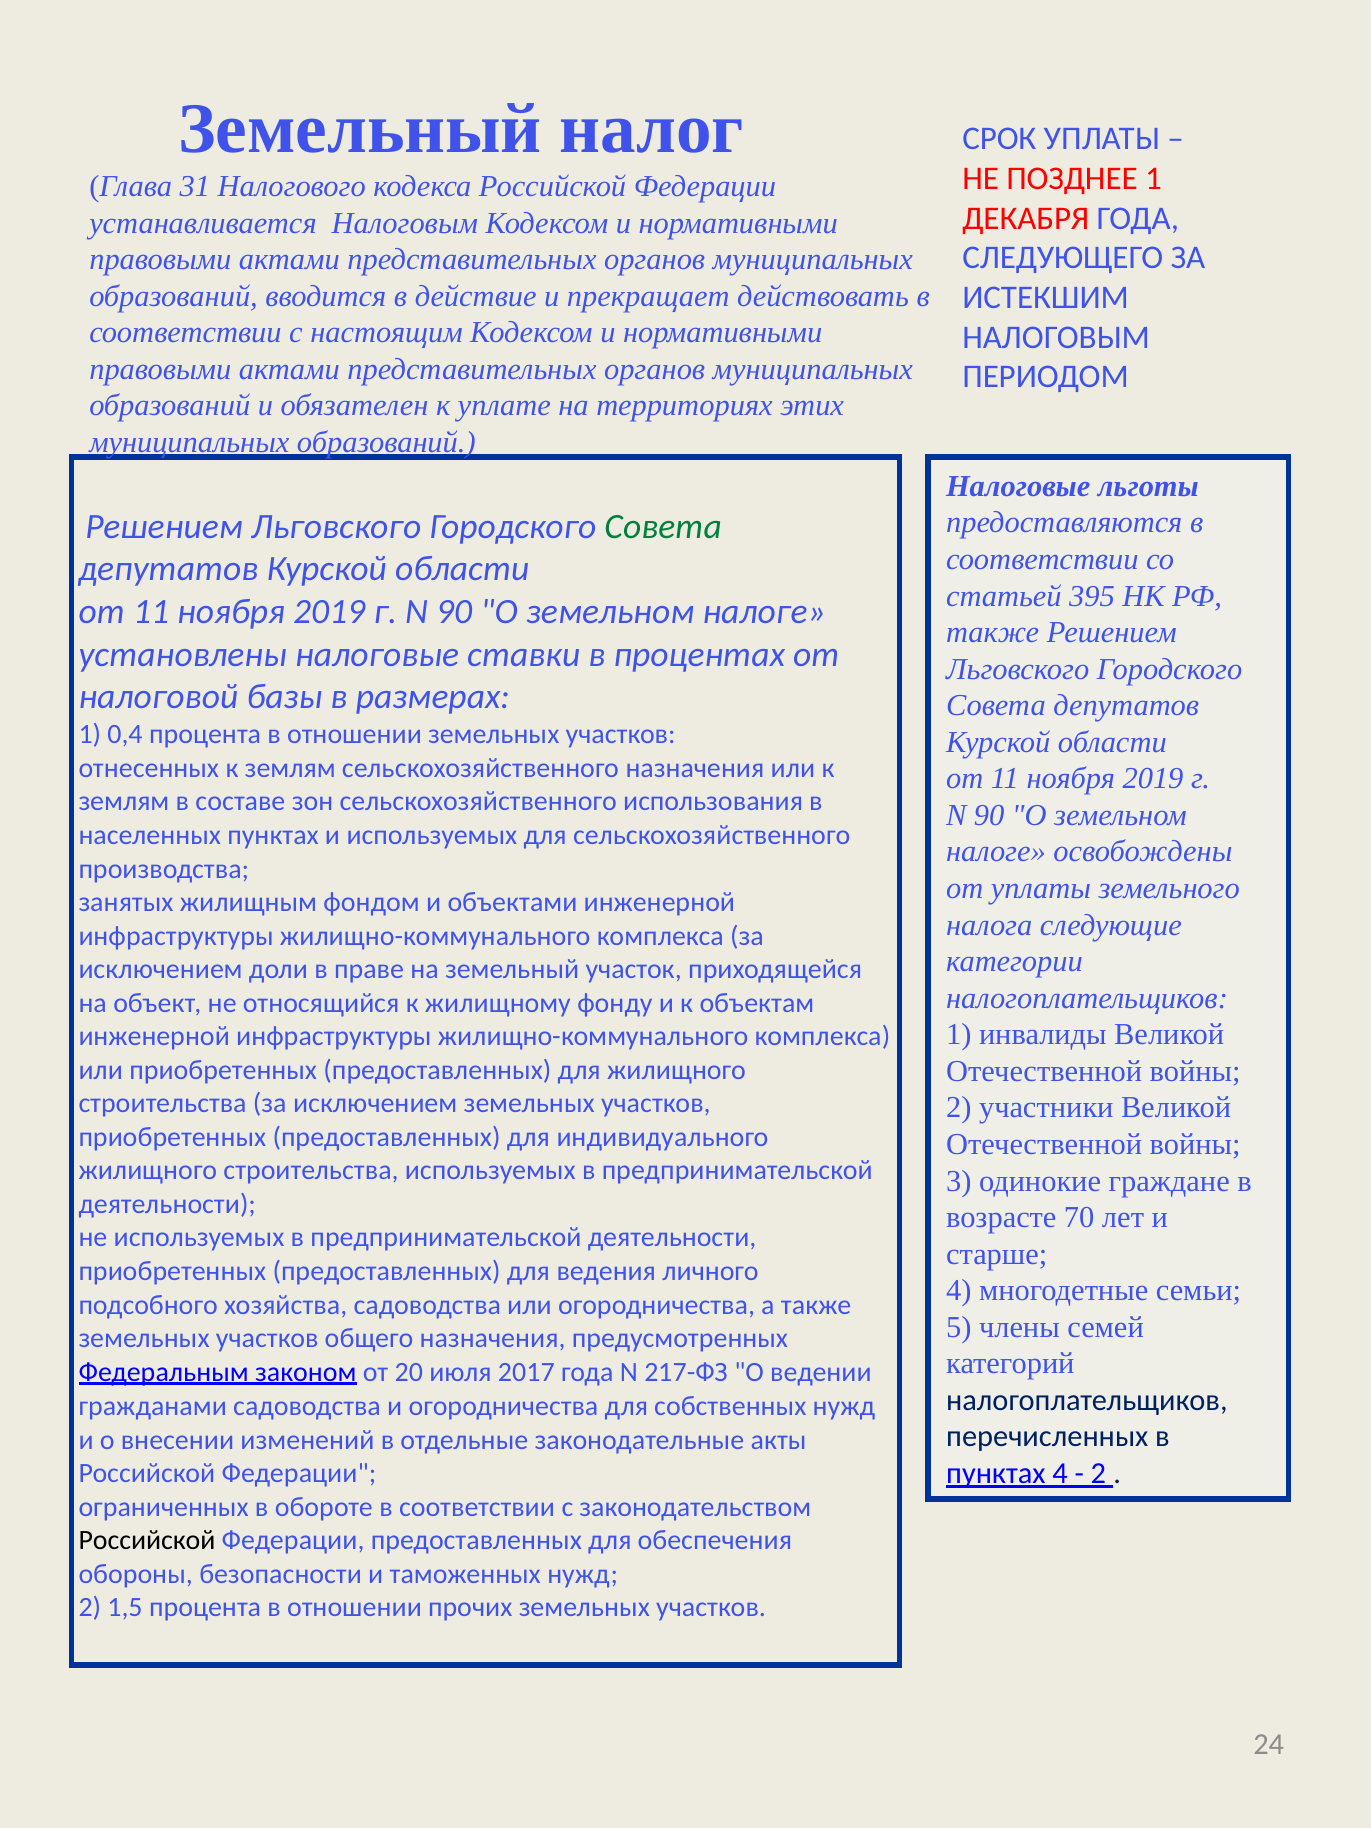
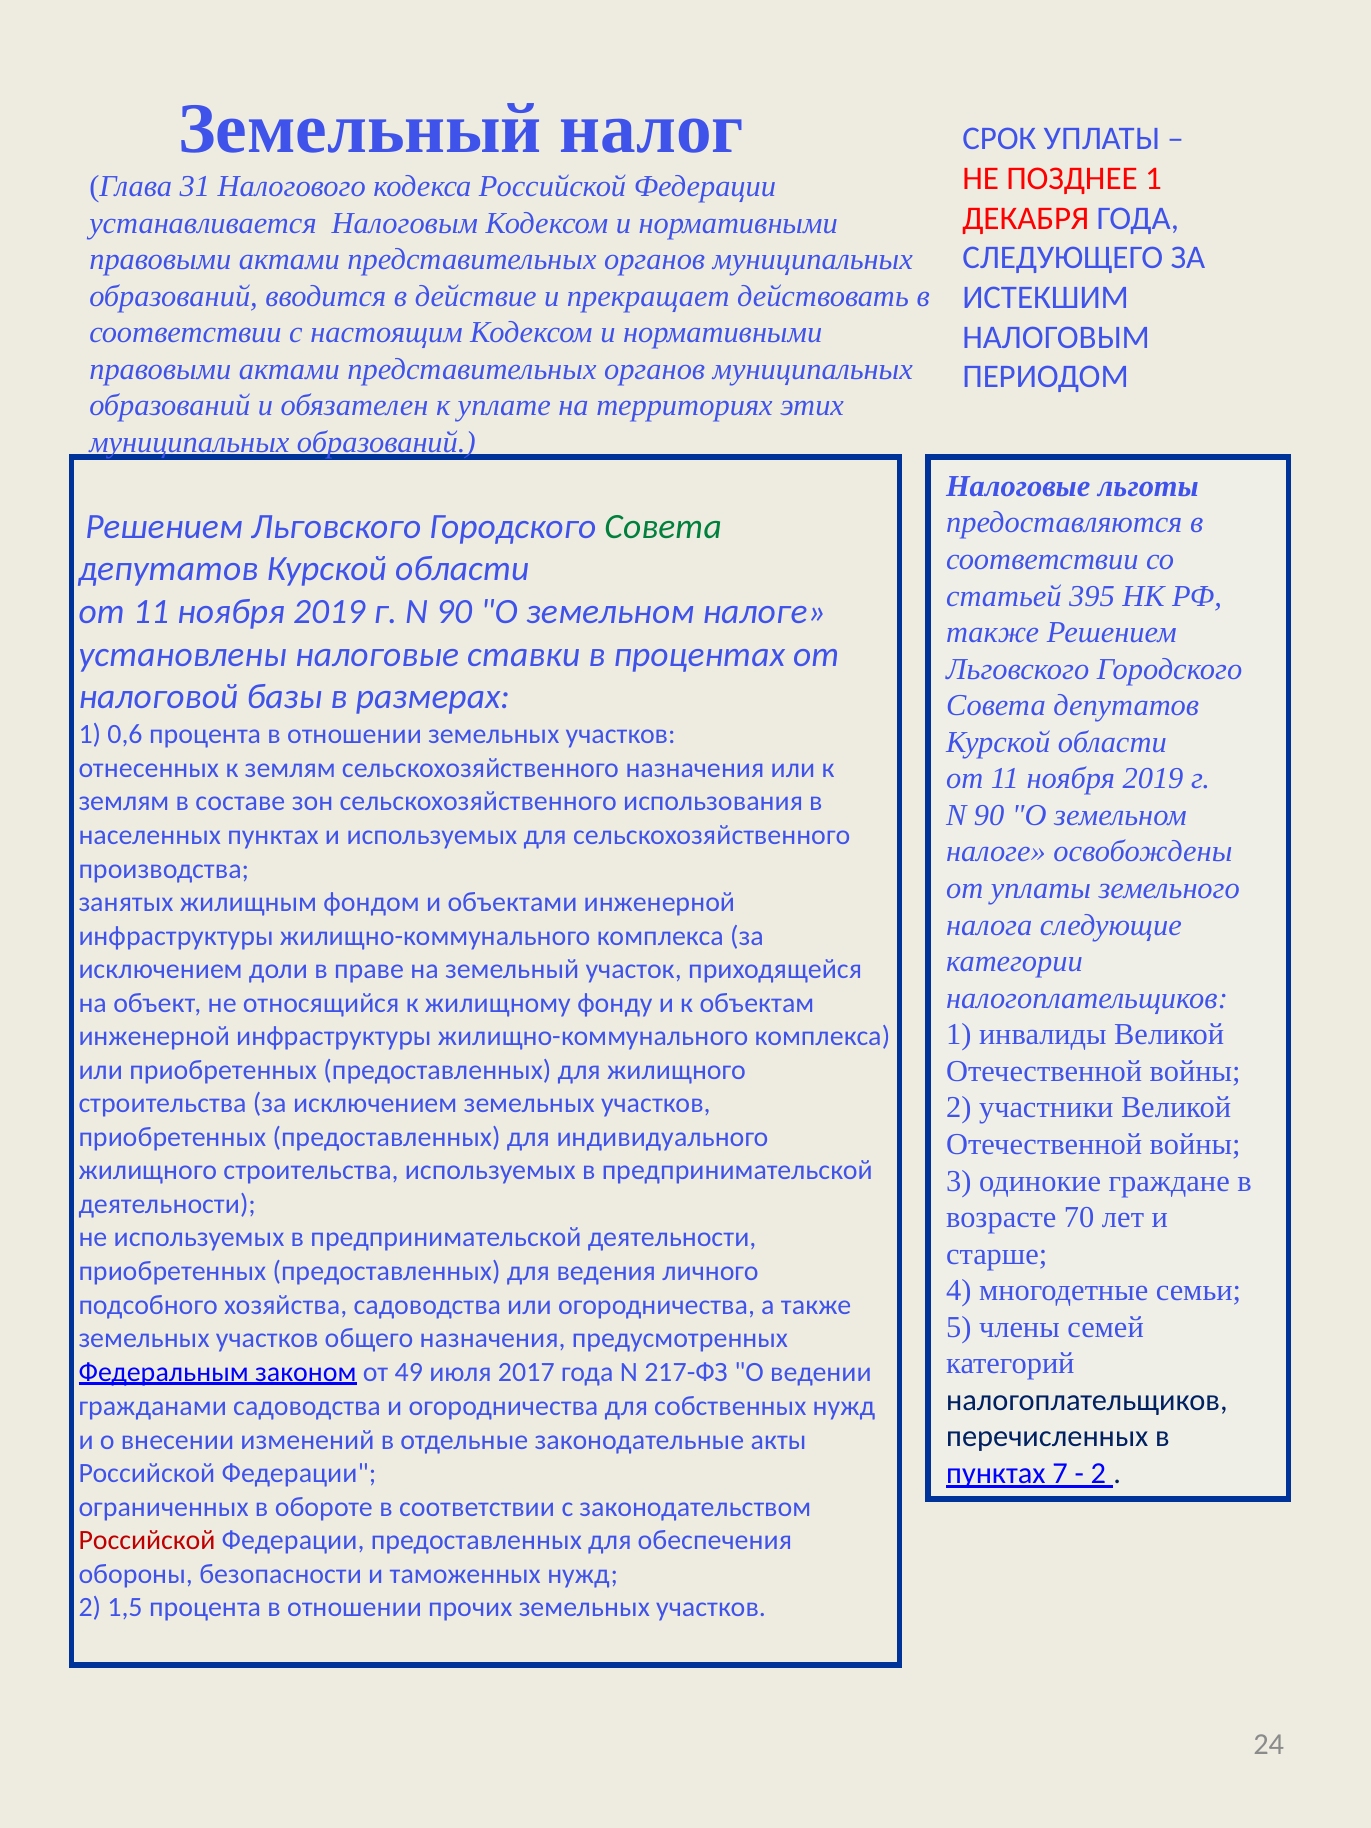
0,4: 0,4 -> 0,6 (125, 735)
20: 20 -> 49 (409, 1372)
пунктах 4: 4 -> 7 (1060, 1473)
Российской colour: black -> red (147, 1540)
